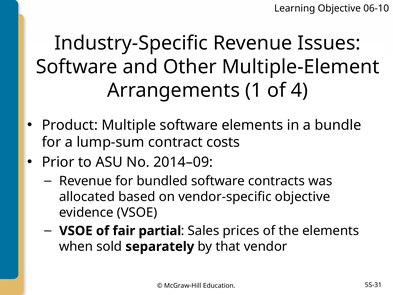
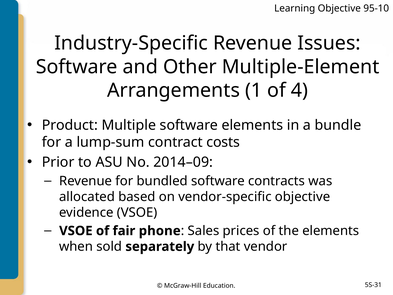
06-10: 06-10 -> 95-10 (376, 8)
partial: partial -> phone (160, 231)
